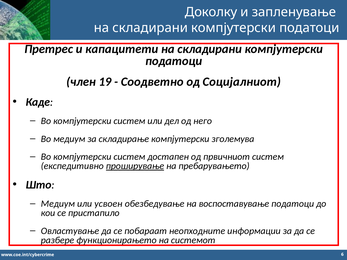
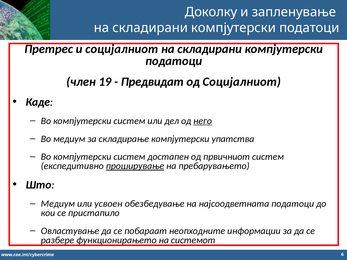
и капацитети: капацитети -> социјалниот (122, 49)
Соодветно: Соодветно -> Предвидат (152, 82)
него underline: none -> present (203, 121)
зголемува: зголемува -> упатства (233, 139)
воспоставување: воспоставување -> најсоодветната (234, 204)
